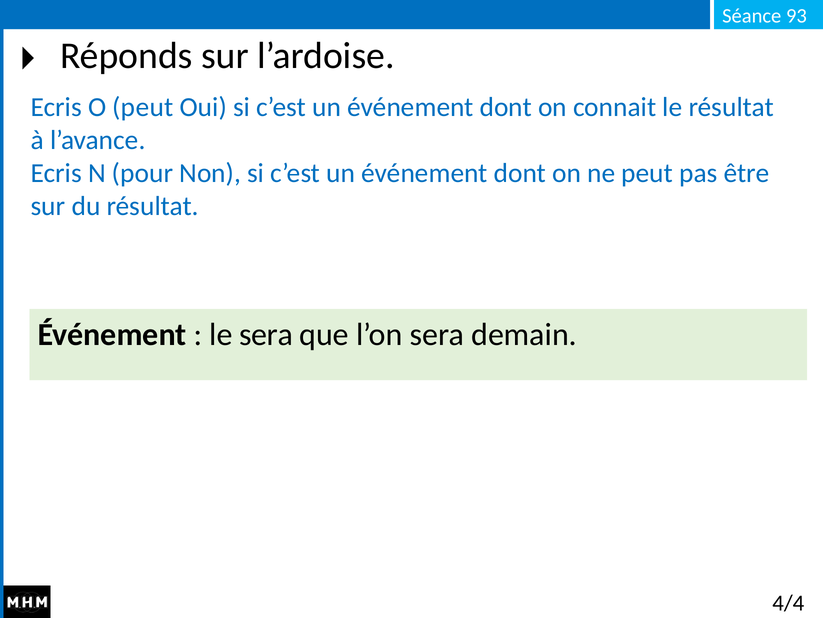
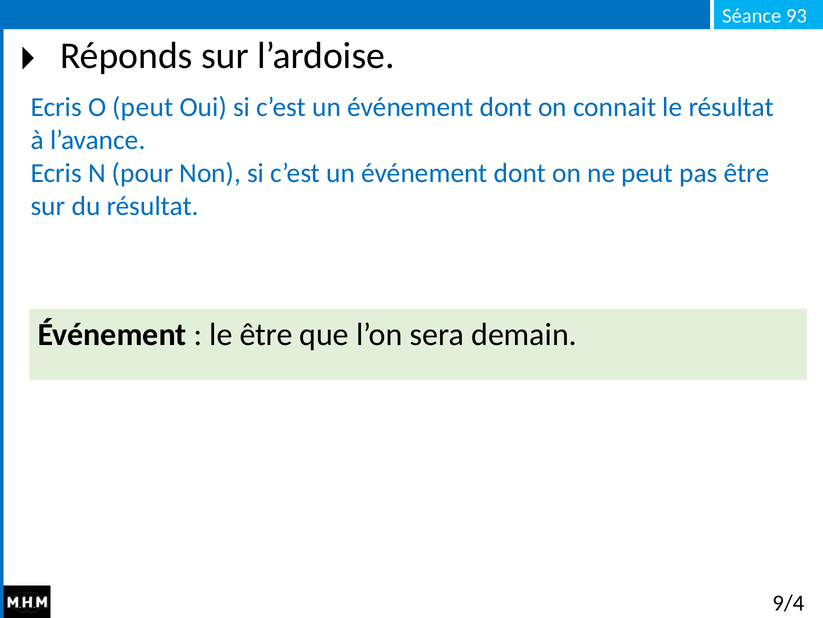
le sera: sera -> être (266, 334)
4/4: 4/4 -> 9/4 (788, 602)
